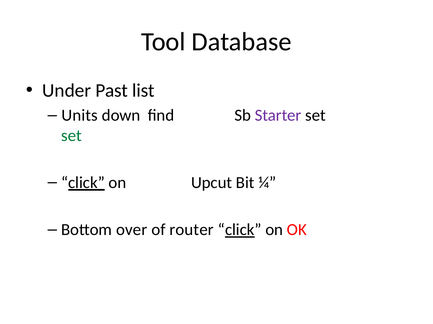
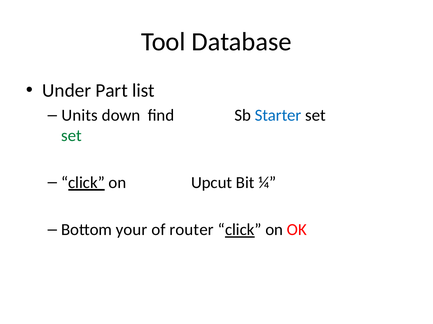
Past: Past -> Part (112, 91)
Starter colour: purple -> blue (278, 116)
over: over -> your (132, 230)
